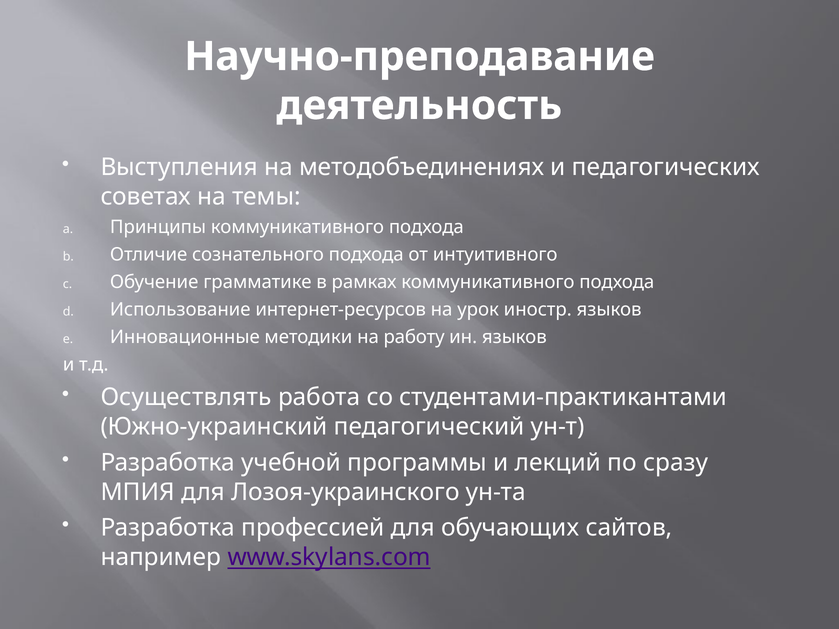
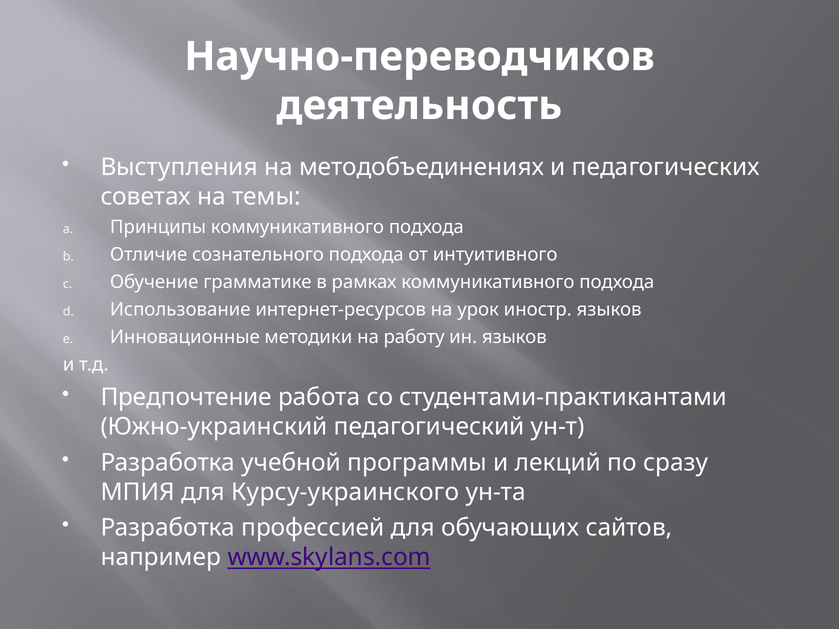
Научно-преподавание: Научно-преподавание -> Научно-переводчиков (420, 57)
Осуществлять: Осуществлять -> Предпочтение (186, 398)
Лозоя-украинского: Лозоя-украинского -> Курсу-украинского (345, 492)
